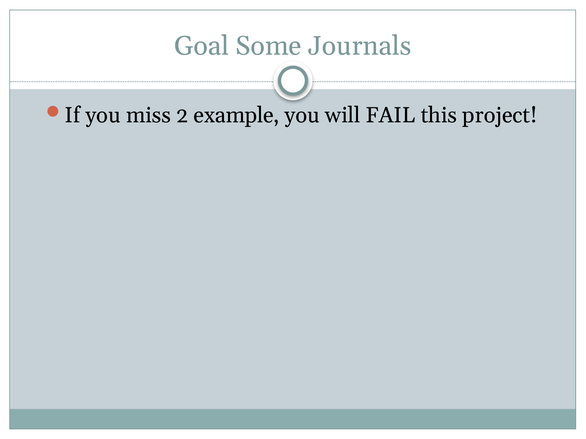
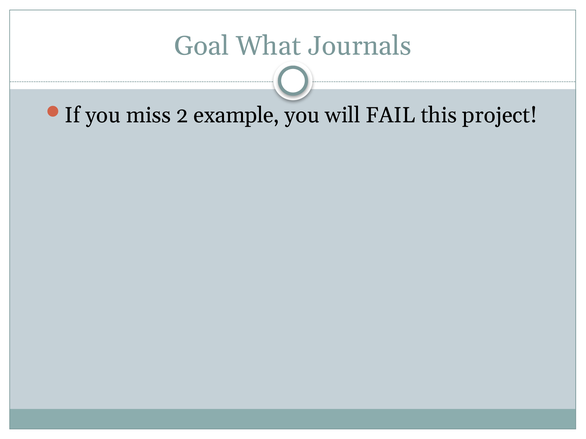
Some: Some -> What (268, 46)
